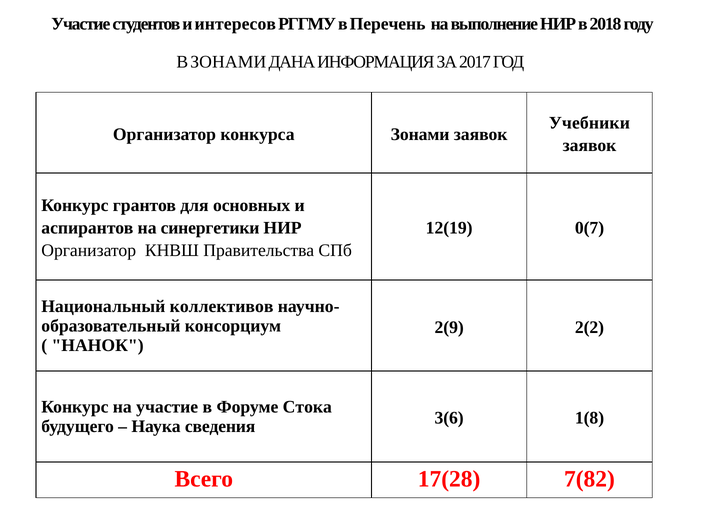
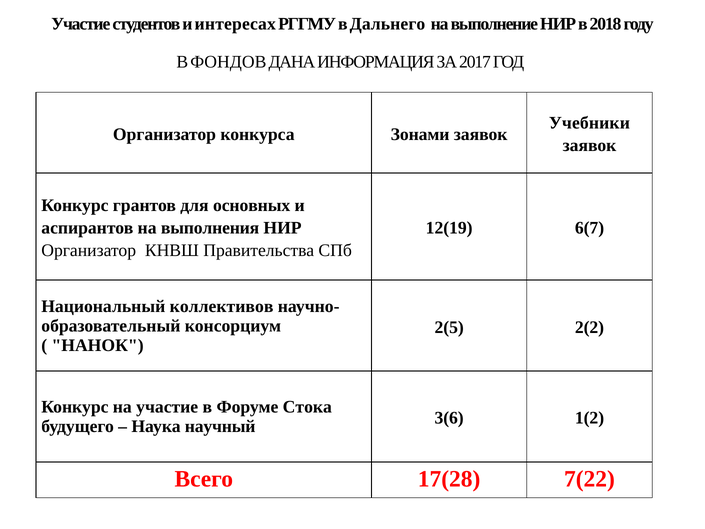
интересов: интересов -> интересах (235, 24)
Перечень: Перечень -> Дальнего (387, 24)
В ЗОНАМИ: ЗОНАМИ -> ФОНДОВ (228, 62)
синергетики: синергетики -> выполнения (210, 228)
0(7: 0(7 -> 6(7 (590, 228)
2(9: 2(9 -> 2(5 (449, 327)
сведения: сведения -> научный (220, 426)
1(8: 1(8 -> 1(2 (590, 418)
7(82: 7(82 -> 7(22 (589, 479)
